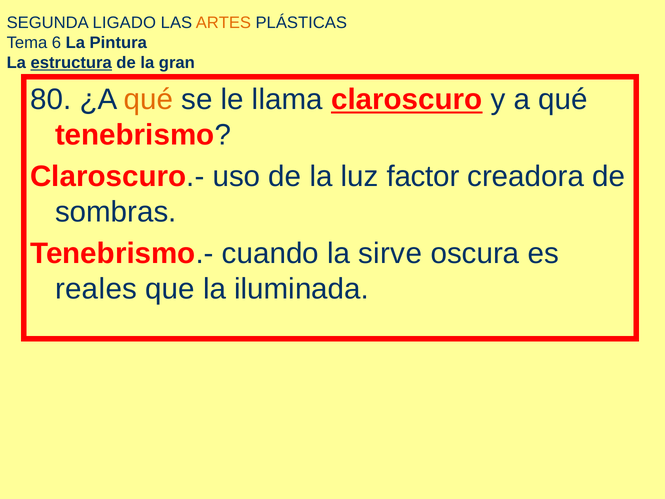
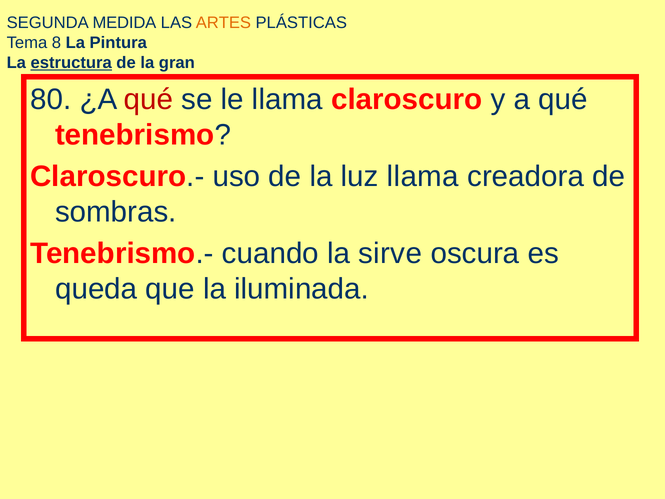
LIGADO: LIGADO -> MEDIDA (124, 23)
6: 6 -> 8 (56, 43)
qué colour: orange -> red (148, 100)
claroscuro underline: present -> none (407, 100)
luz factor: factor -> llama (423, 177)
reales: reales -> queda (96, 289)
